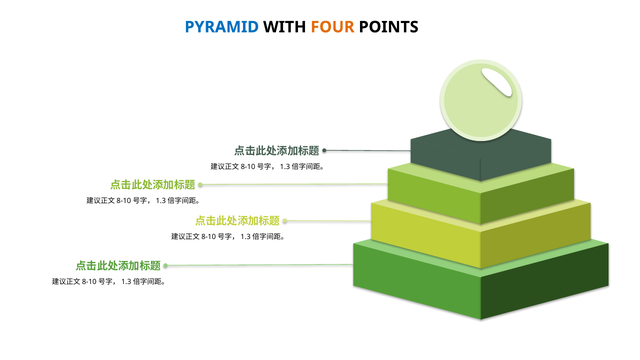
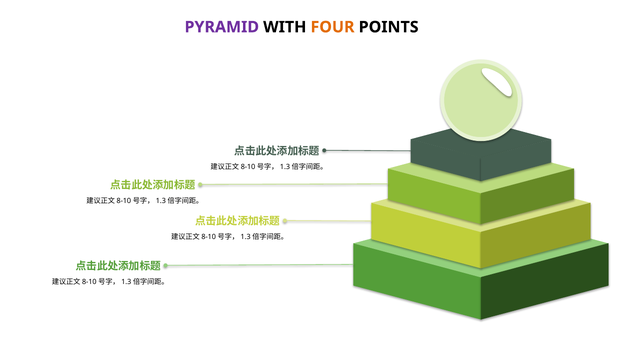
PYRAMID colour: blue -> purple (222, 27)
